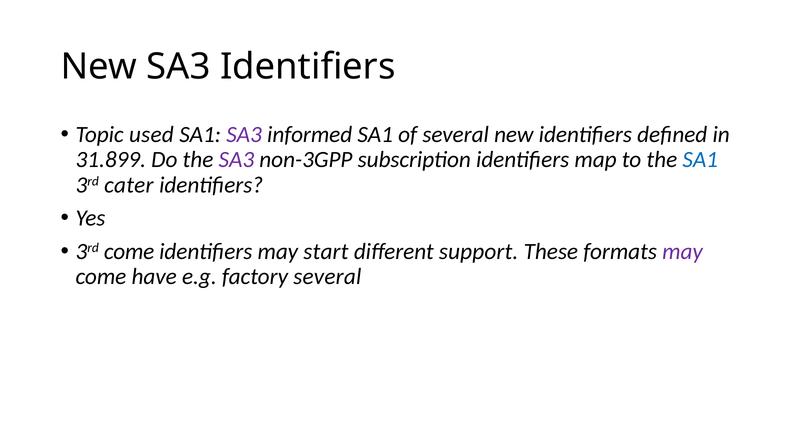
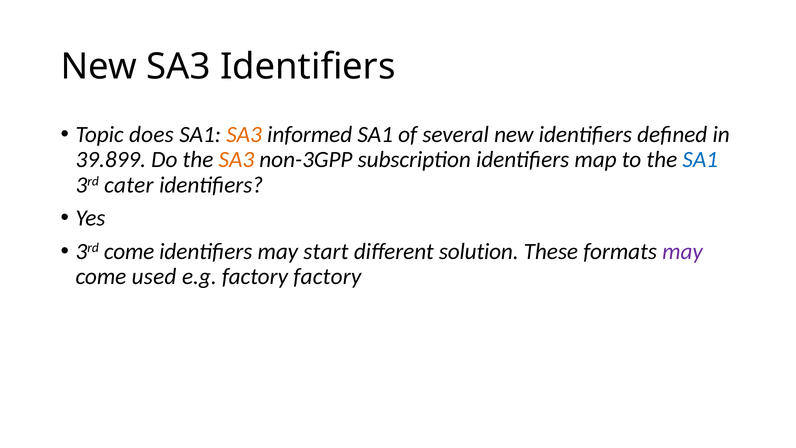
used: used -> does (151, 135)
SA3 colour: purple -> orange (244, 135)
31.899: 31.899 -> 39.899 (111, 160)
SA3 colour: purple -> orange (236, 160)
support: support -> solution (479, 251)
have: have -> used (154, 277)
factory several: several -> factory (327, 277)
